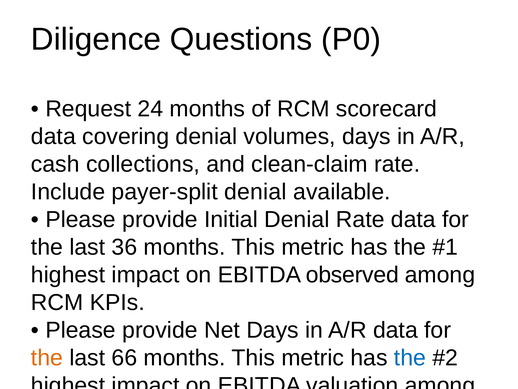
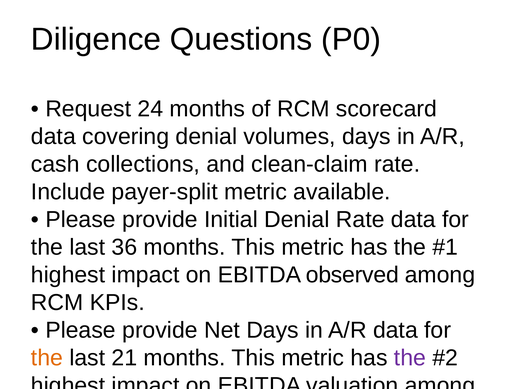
payer-split denial: denial -> metric (256, 192)
66: 66 -> 21 (124, 357)
the colour: blue -> purple (410, 357)
